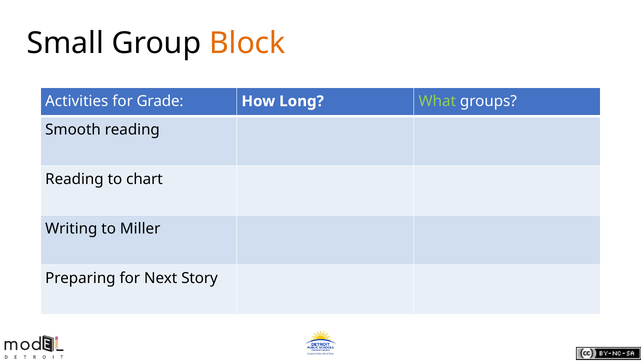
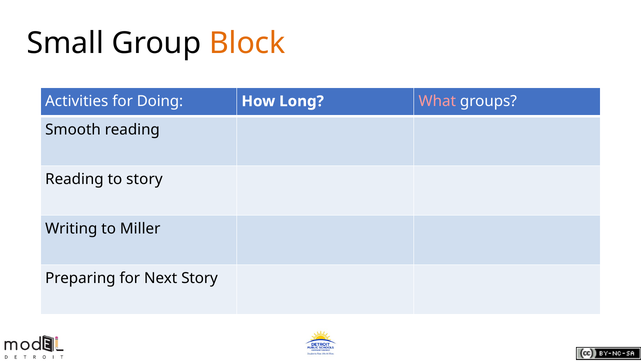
Grade: Grade -> Doing (160, 101)
What colour: light green -> pink (437, 101)
to chart: chart -> story (144, 179)
